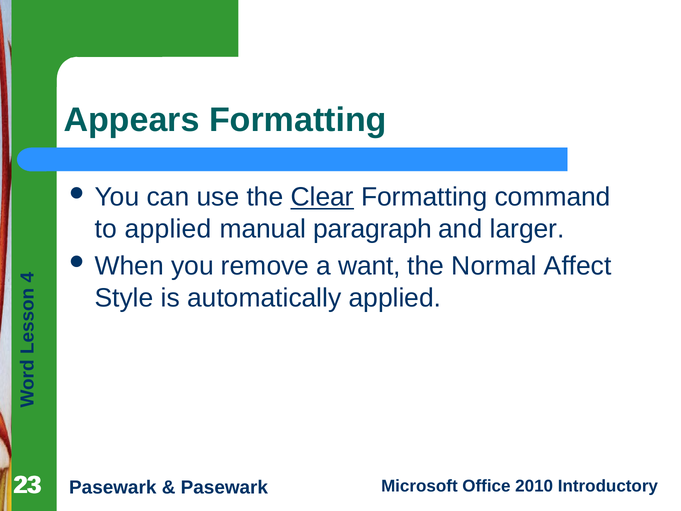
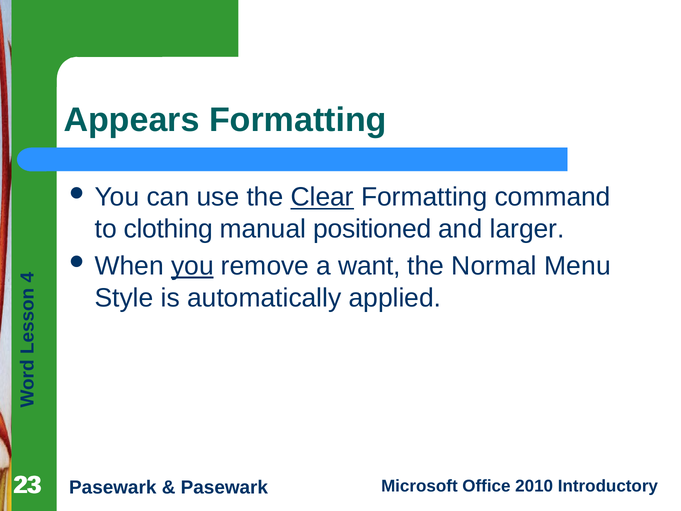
to applied: applied -> clothing (168, 229)
paragraph: paragraph -> positioned (372, 229)
you underline: none -> present (192, 266)
Affect: Affect -> Menu (578, 266)
